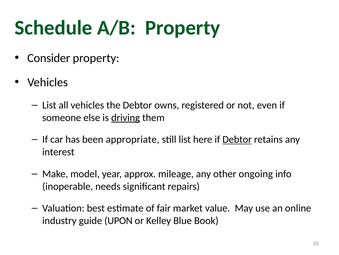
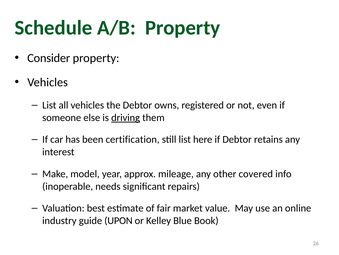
appropriate: appropriate -> certification (133, 139)
Debtor underline: present -> none (237, 139)
ongoing: ongoing -> covered (256, 173)
